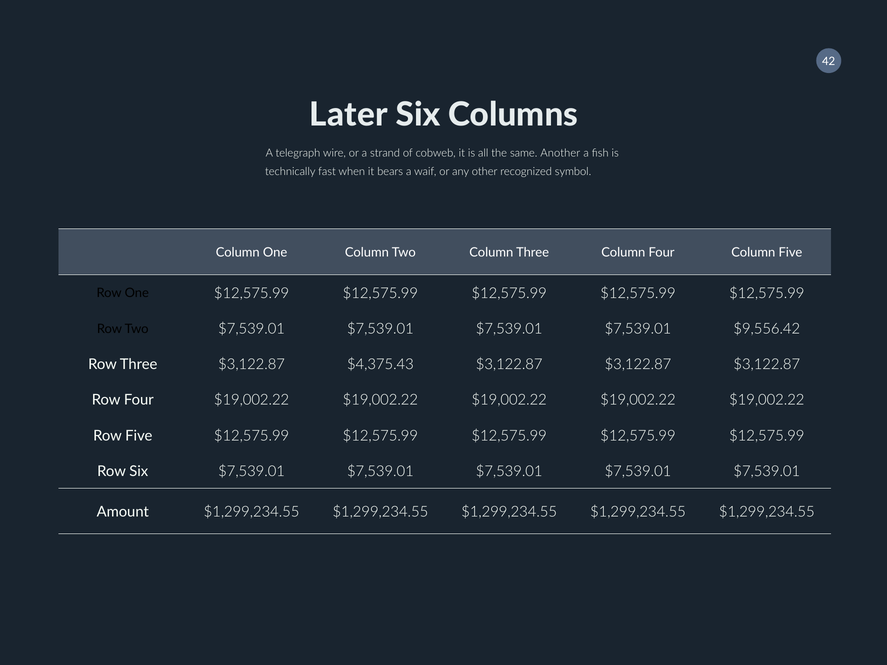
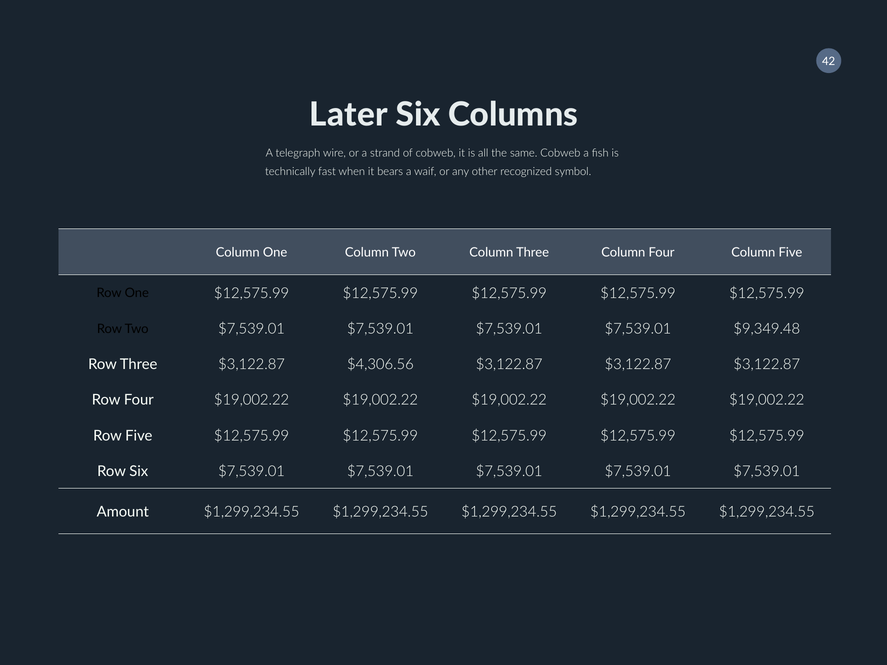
same Another: Another -> Cobweb (560, 153)
$9,556.42: $9,556.42 -> $9,349.48 (767, 329)
$4,375.43: $4,375.43 -> $4,306.56 (380, 365)
